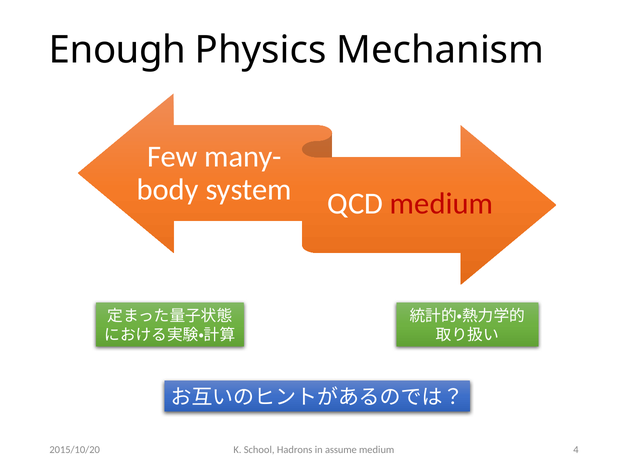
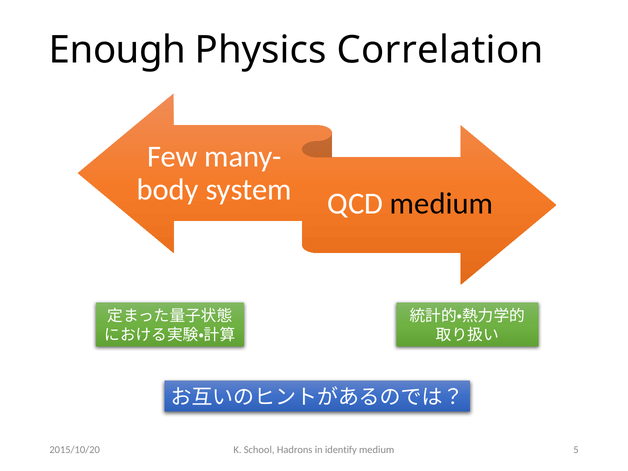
Mechanism: Mechanism -> Correlation (440, 50)
medium colour: red -> black (442, 204)
assume: assume -> identify (341, 450)
4: 4 -> 5 (576, 450)
